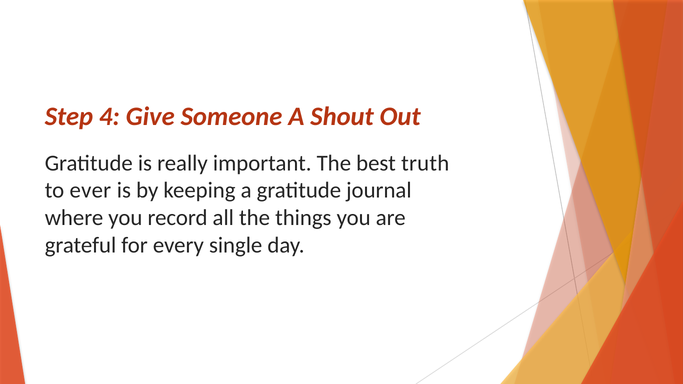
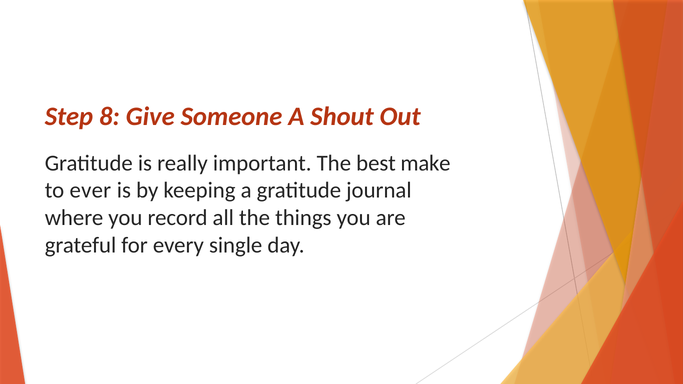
4: 4 -> 8 (109, 116)
truth: truth -> make (425, 163)
